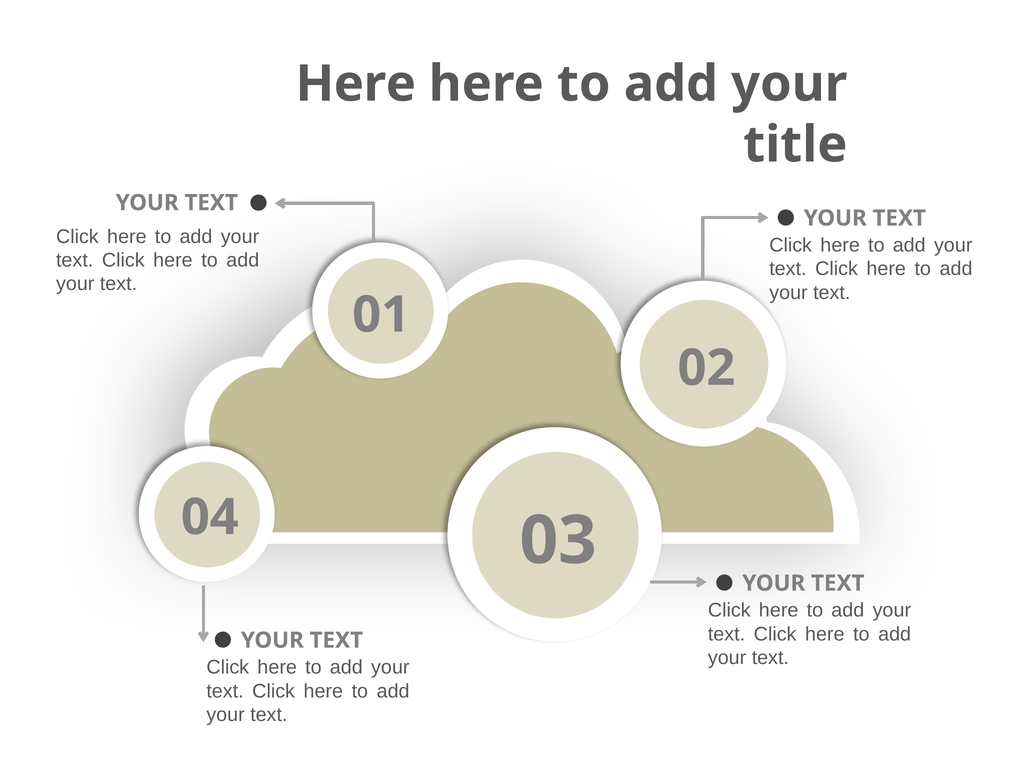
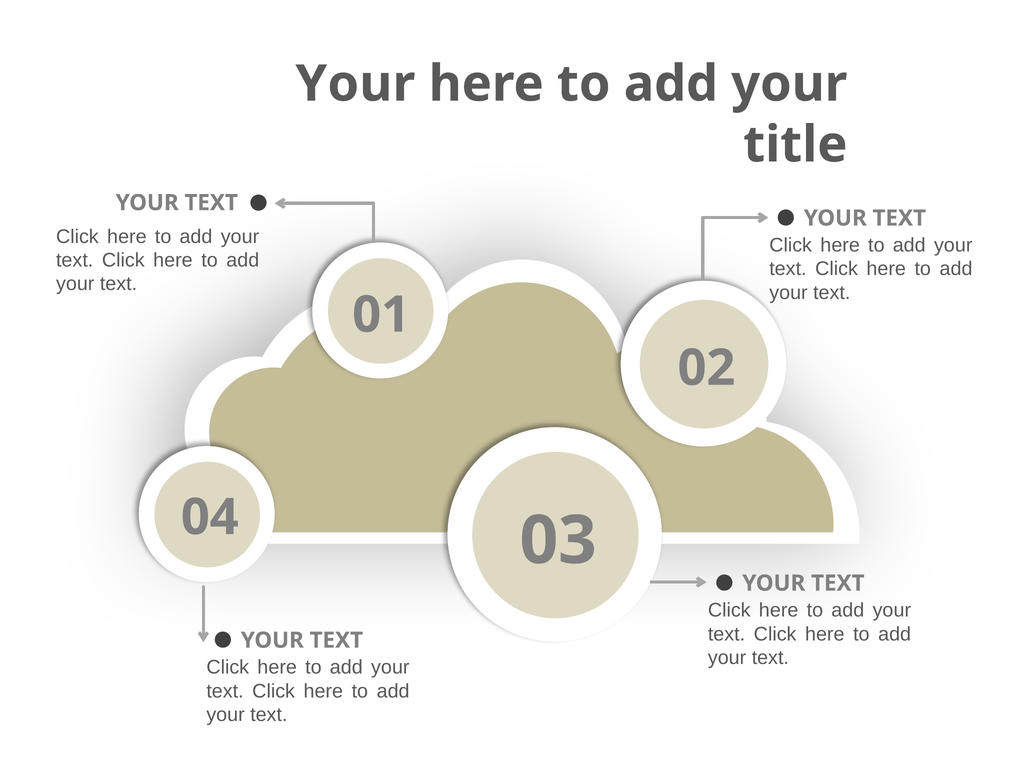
Here: Here -> Your (355, 84)
